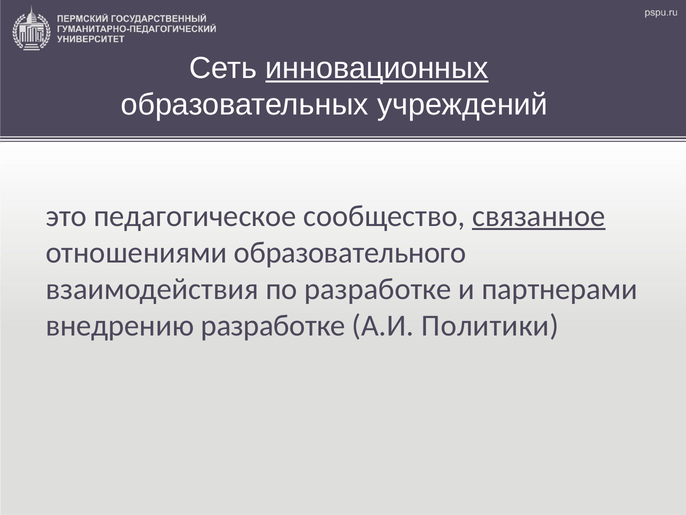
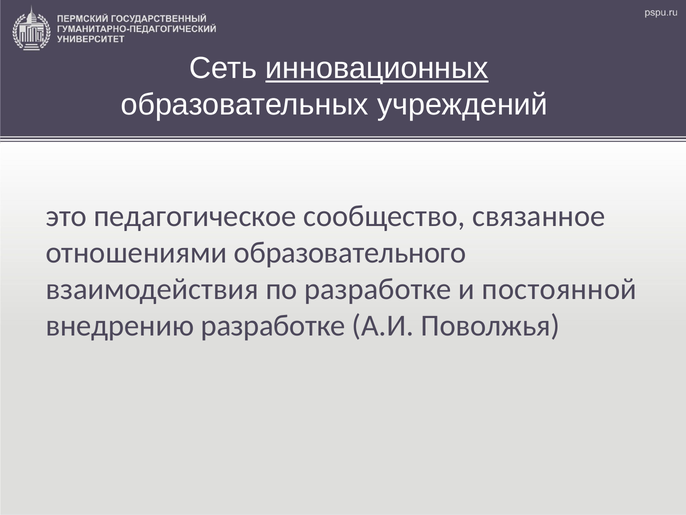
связанное underline: present -> none (539, 216)
партнерами: партнерами -> постоянной (559, 289)
Политики: Политики -> Поволжья (490, 326)
